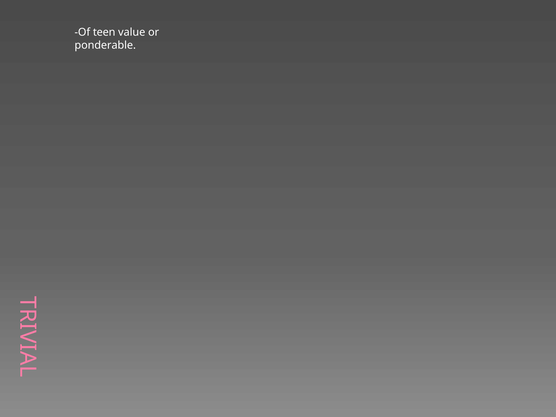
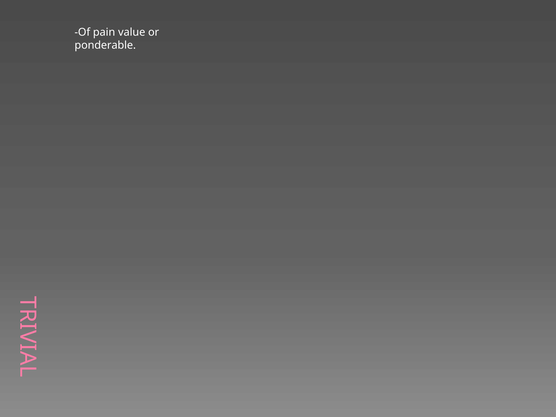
teen: teen -> pain (104, 32)
